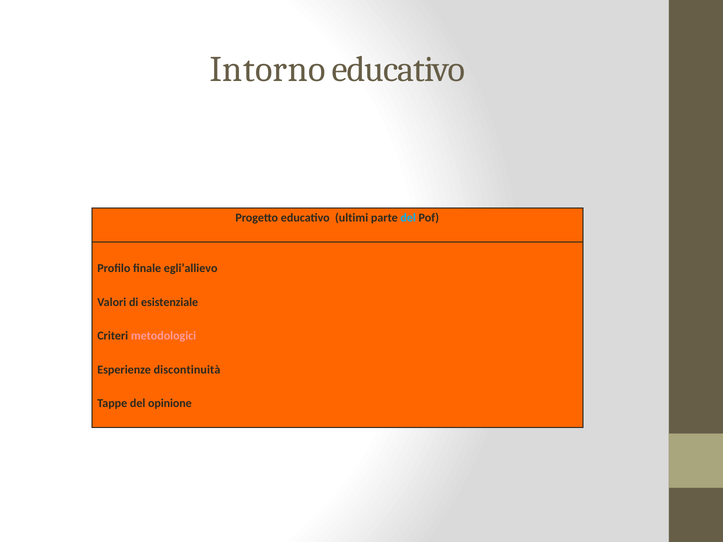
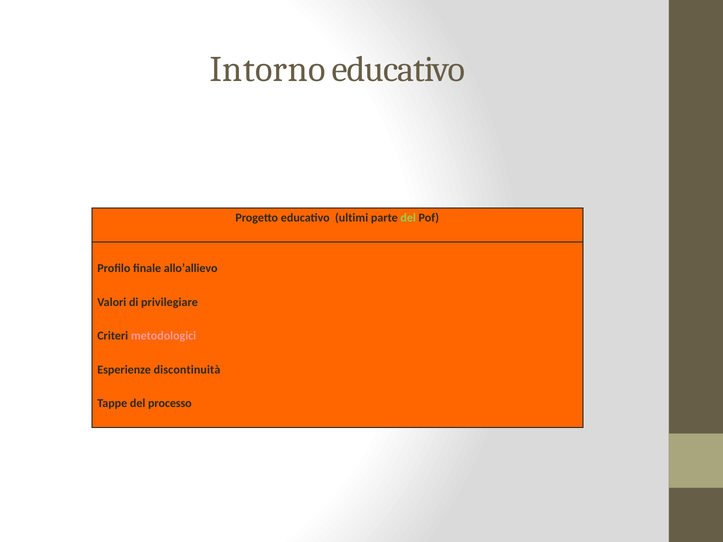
del colour: light blue -> light green (408, 218)
egli’allievo: egli’allievo -> allo’allievo (191, 269)
esistenziale: esistenziale -> privilegiare (170, 302)
opinione: opinione -> processo (170, 404)
